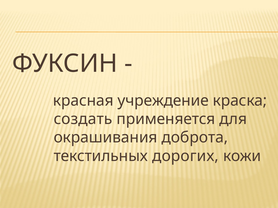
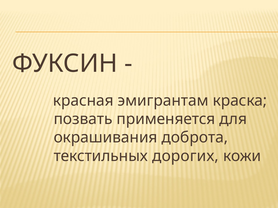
учреждение: учреждение -> эмигрантам (163, 101)
создать: создать -> позвать (83, 119)
